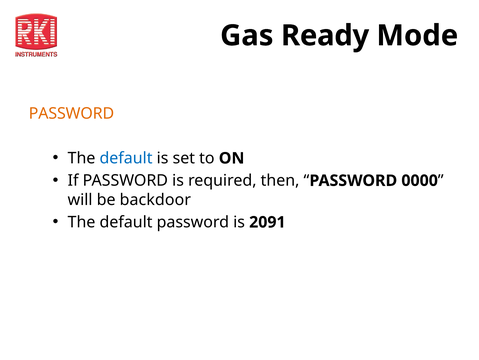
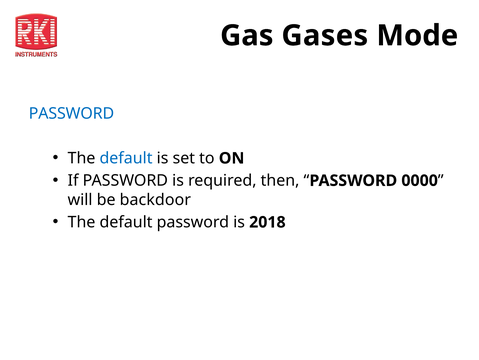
Ready: Ready -> Gases (325, 36)
PASSWORD colour: orange -> blue (71, 113)
2091: 2091 -> 2018 (267, 222)
